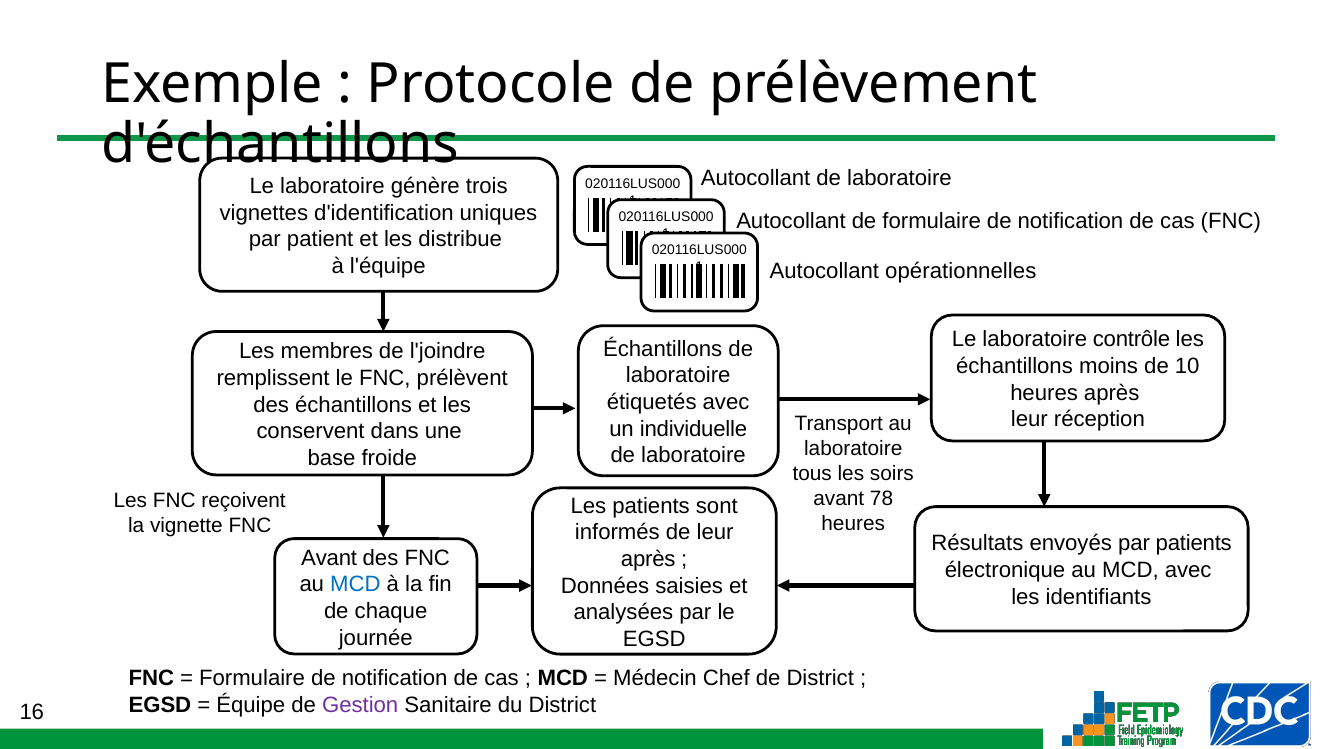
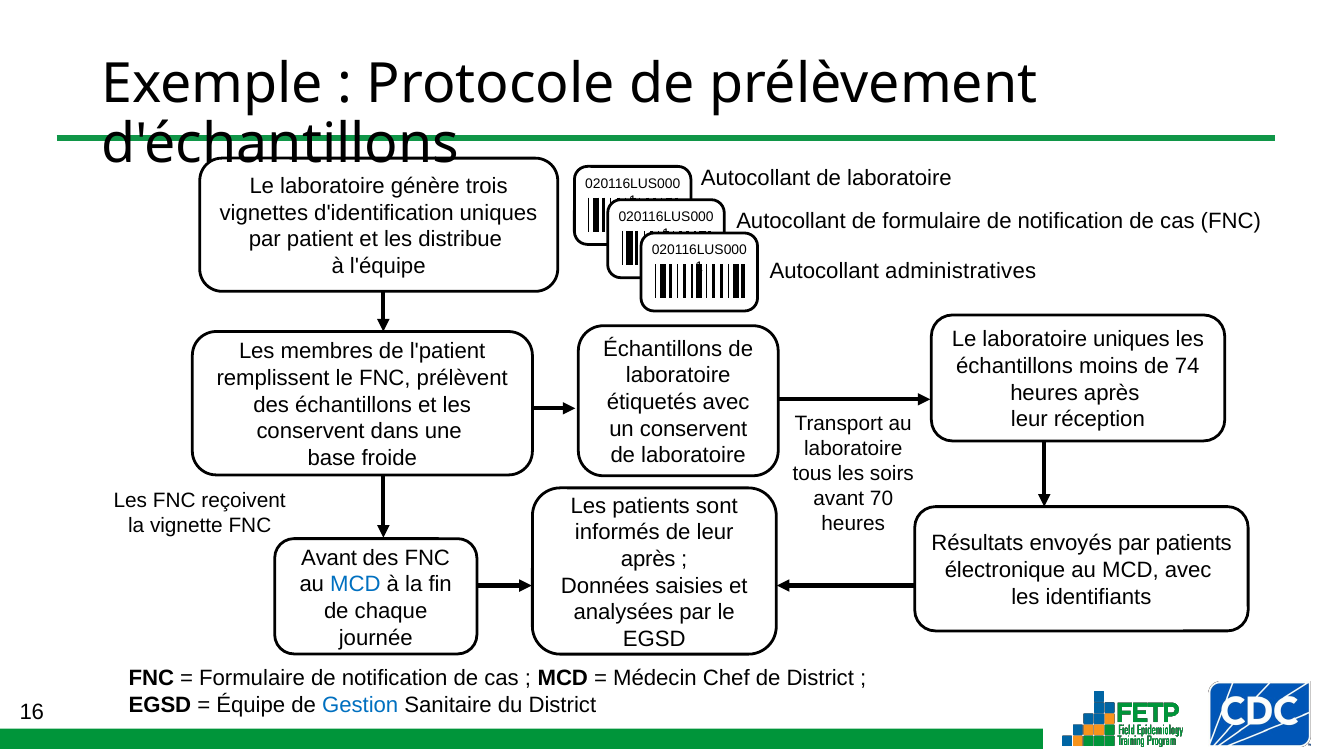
opérationnelles: opérationnelles -> administratives (961, 272)
laboratoire contrôle: contrôle -> uniques (1131, 340)
l'joindre: l'joindre -> l'patient (448, 352)
10: 10 -> 74 (1187, 366)
un individuelle: individuelle -> conservent (694, 429)
78: 78 -> 70 (882, 499)
Gestion colour: purple -> blue (360, 705)
